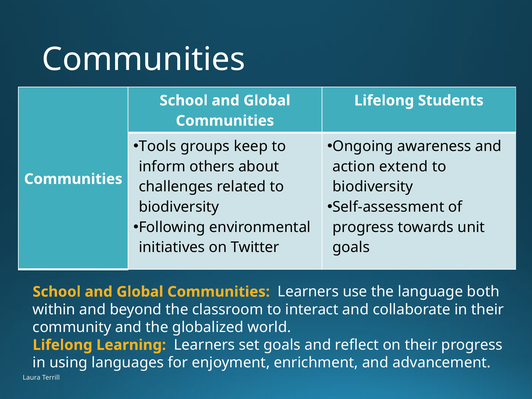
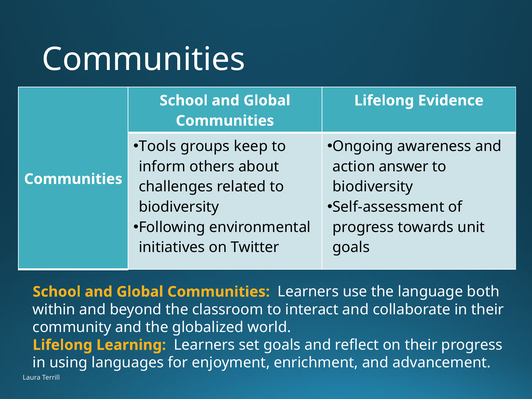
Students: Students -> Evidence (451, 101)
extend: extend -> answer (404, 167)
